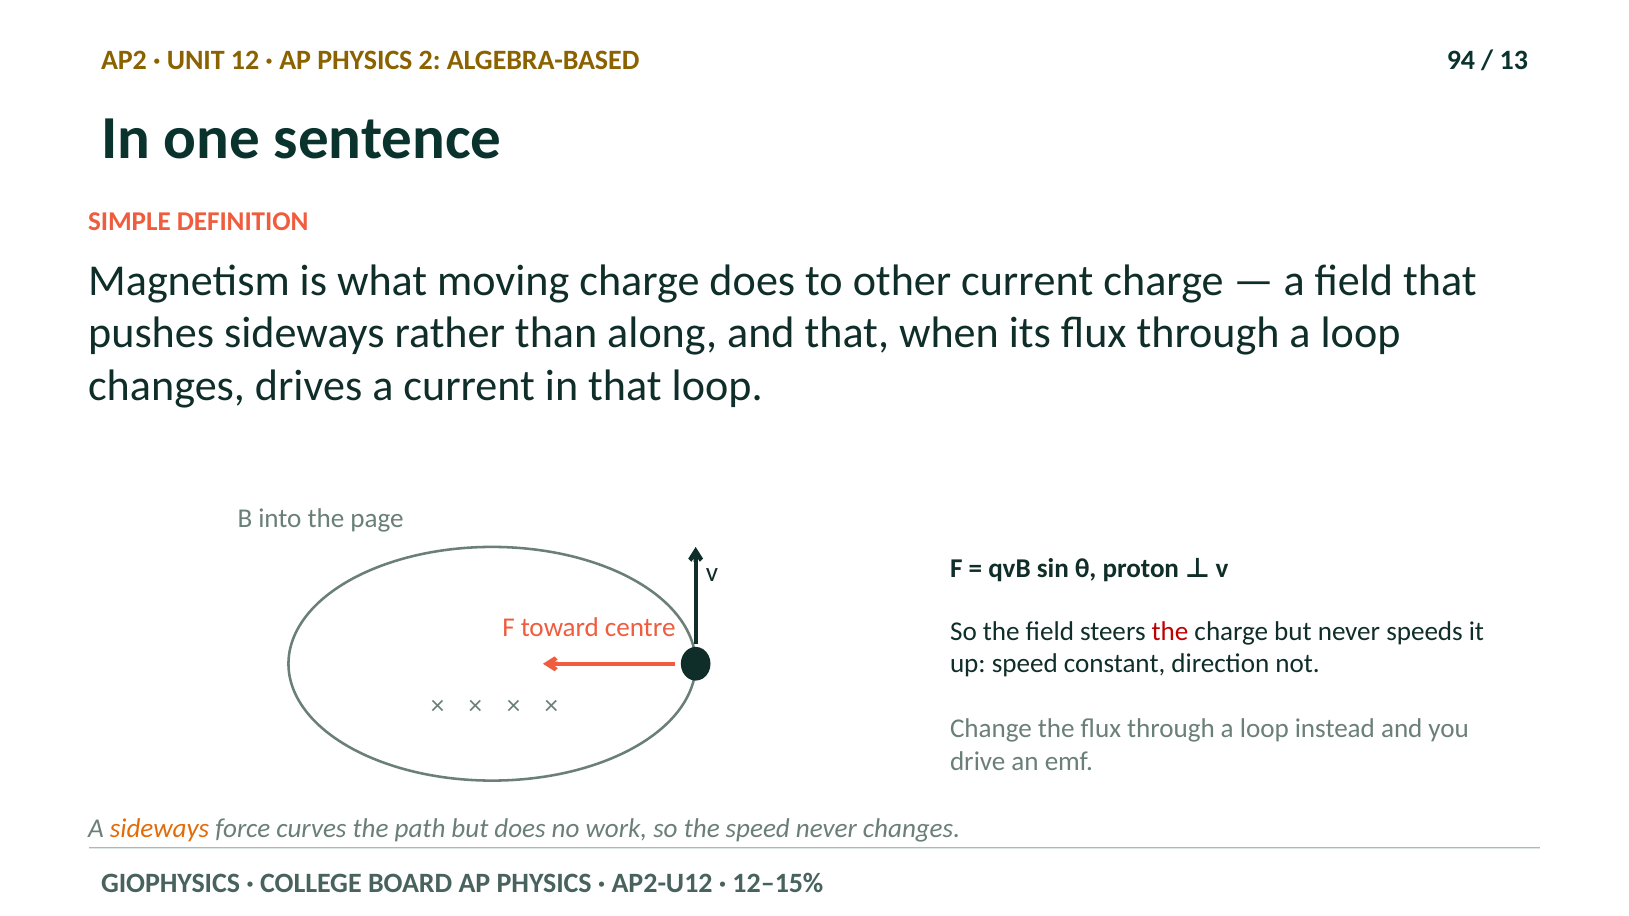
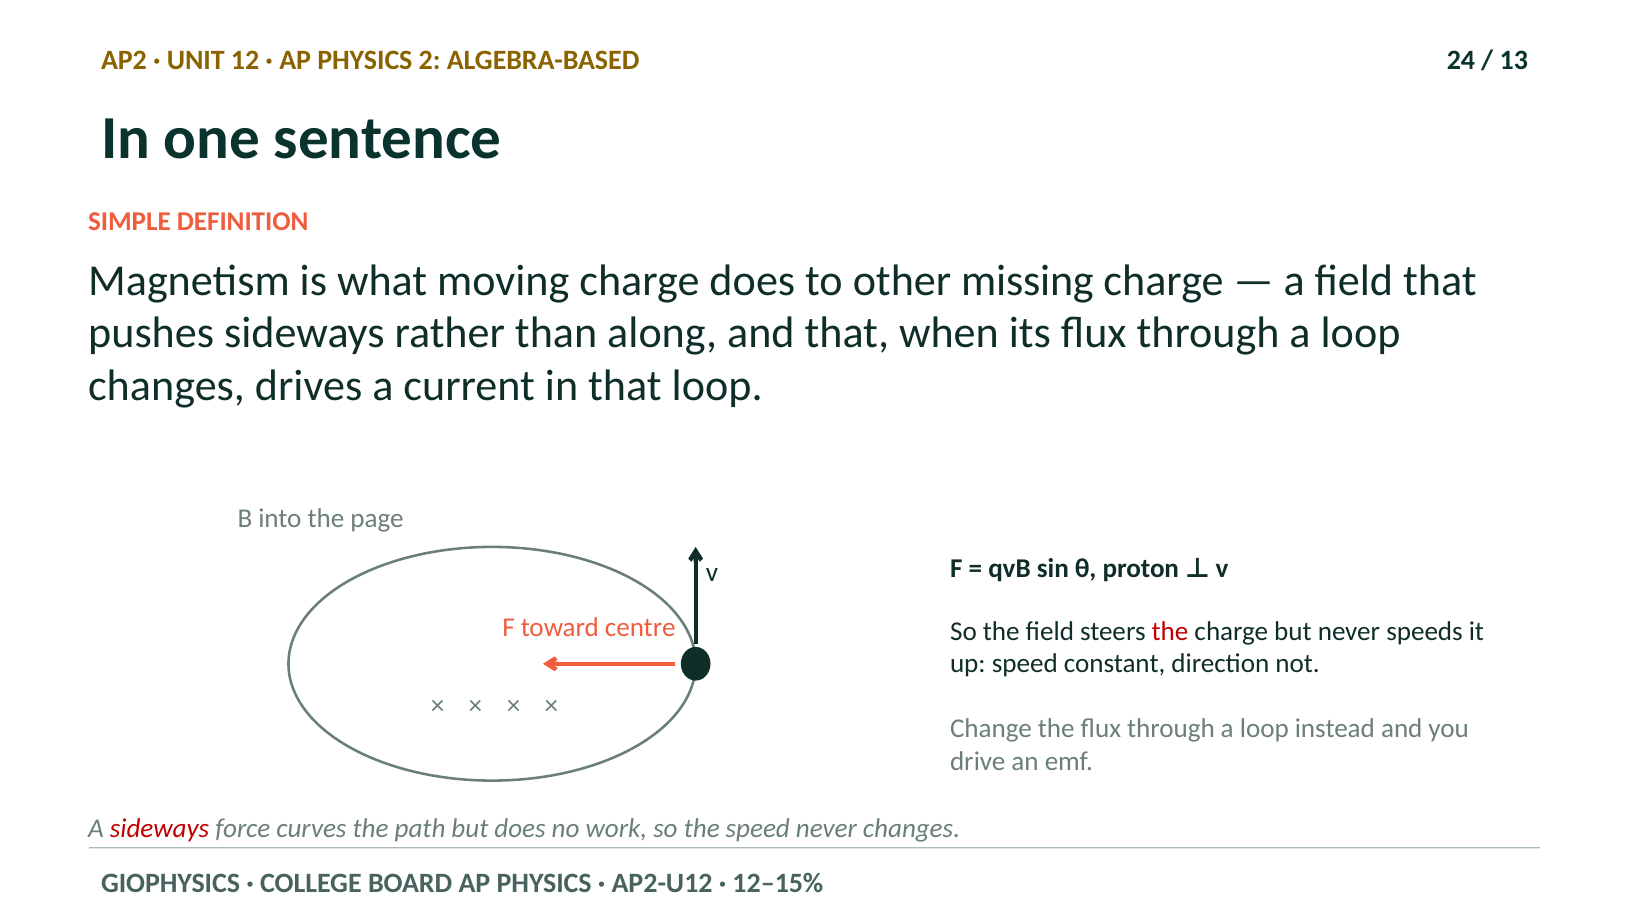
94: 94 -> 24 (1461, 60)
other current: current -> missing (1027, 281)
sideways colour: orange -> red (160, 829)
